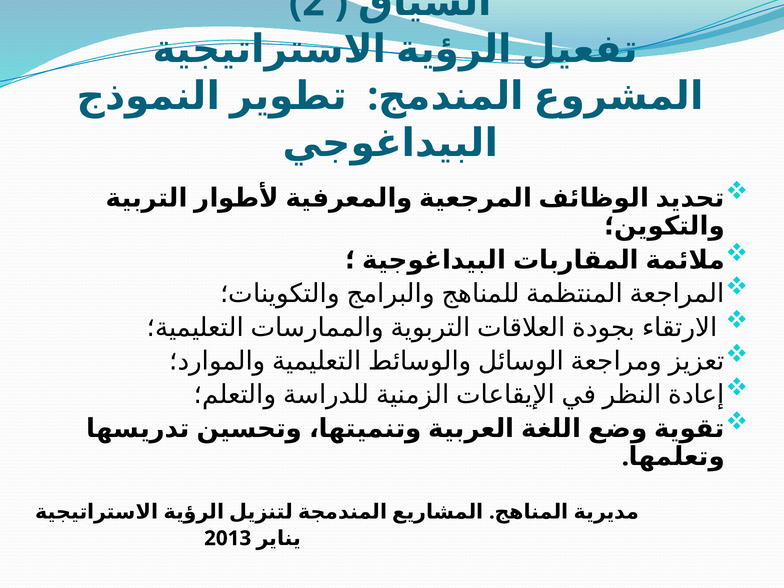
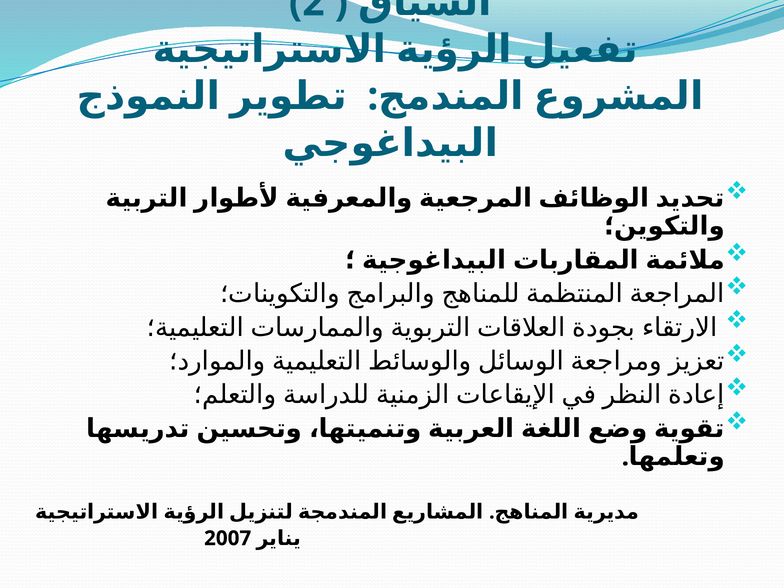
2013: 2013 -> 2007 (228, 538)
